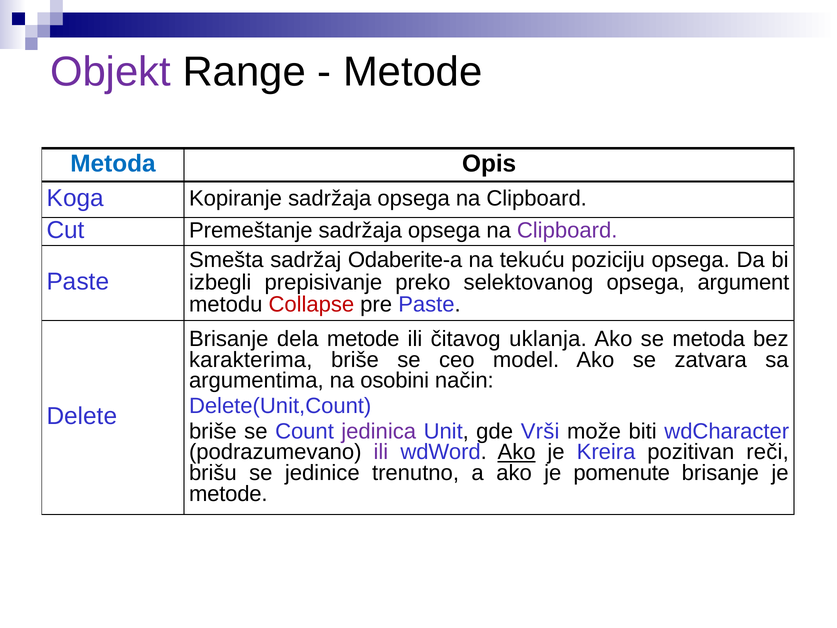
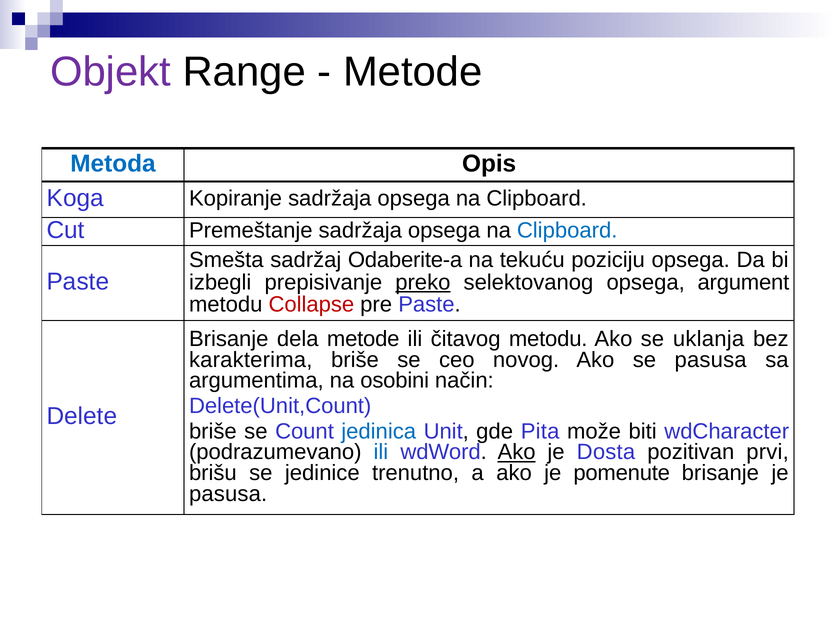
Clipboard colour: purple -> blue (567, 230)
preko underline: none -> present (423, 282)
čitavog uklanja: uklanja -> metodu (548, 339)
se metoda: metoda -> uklanja (709, 339)
model: model -> novog (526, 360)
se zatvara: zatvara -> pasusa (711, 360)
jedinica colour: purple -> blue (379, 431)
Vrši: Vrši -> Pita (540, 431)
ili colour: purple -> blue (381, 452)
Kreira: Kreira -> Dosta (606, 452)
reči: reči -> prvi (768, 452)
metode: metode -> pasusa (228, 494)
